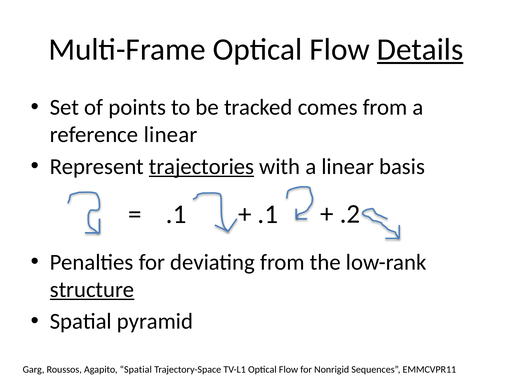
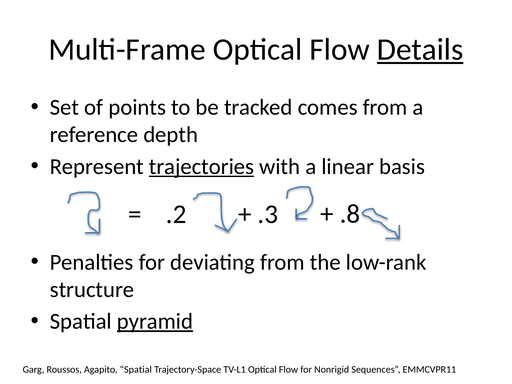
reference linear: linear -> depth (171, 135)
.1: .1 -> .2 (176, 214)
.1: .1 -> .3 (268, 214)
.2: .2 -> .8 (350, 214)
structure underline: present -> none (92, 290)
pyramid underline: none -> present (155, 321)
